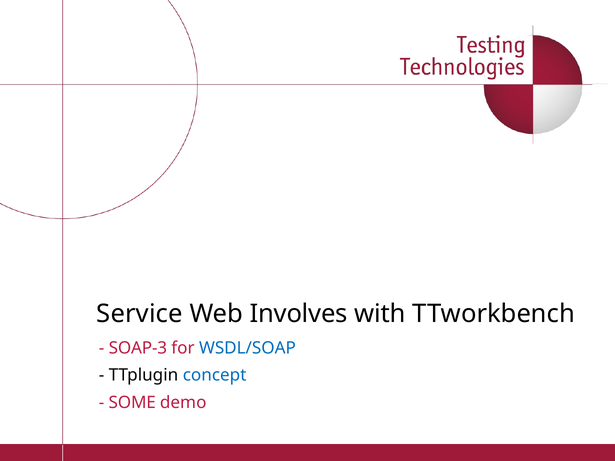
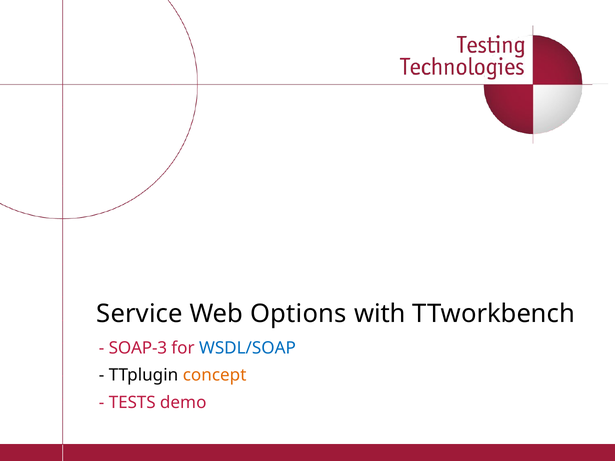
Involves: Involves -> Options (298, 314)
concept colour: blue -> orange (215, 376)
SOME: SOME -> TESTS (132, 403)
